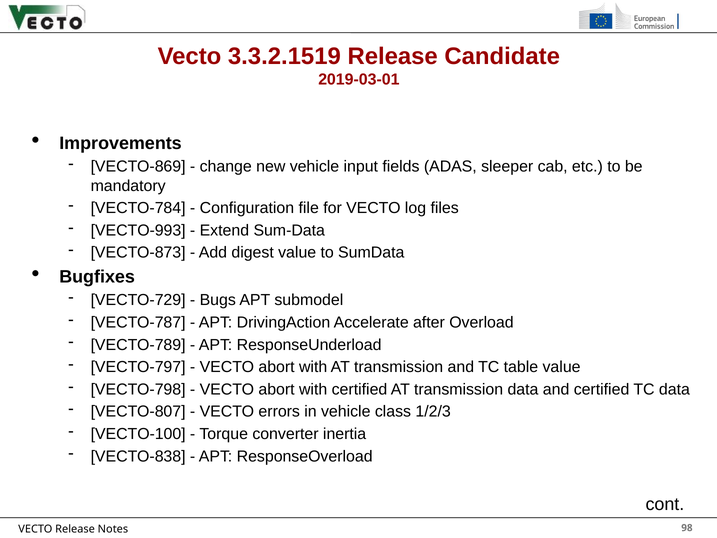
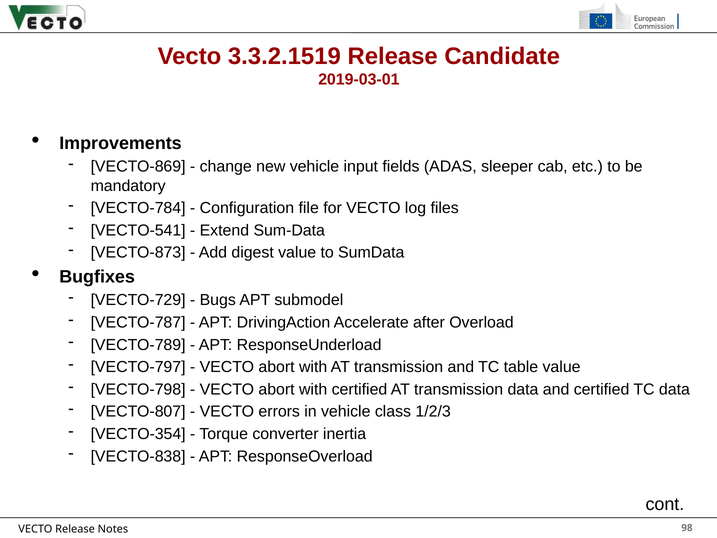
VECTO-993: VECTO-993 -> VECTO-541 (138, 230)
VECTO-100: VECTO-100 -> VECTO-354 (138, 434)
